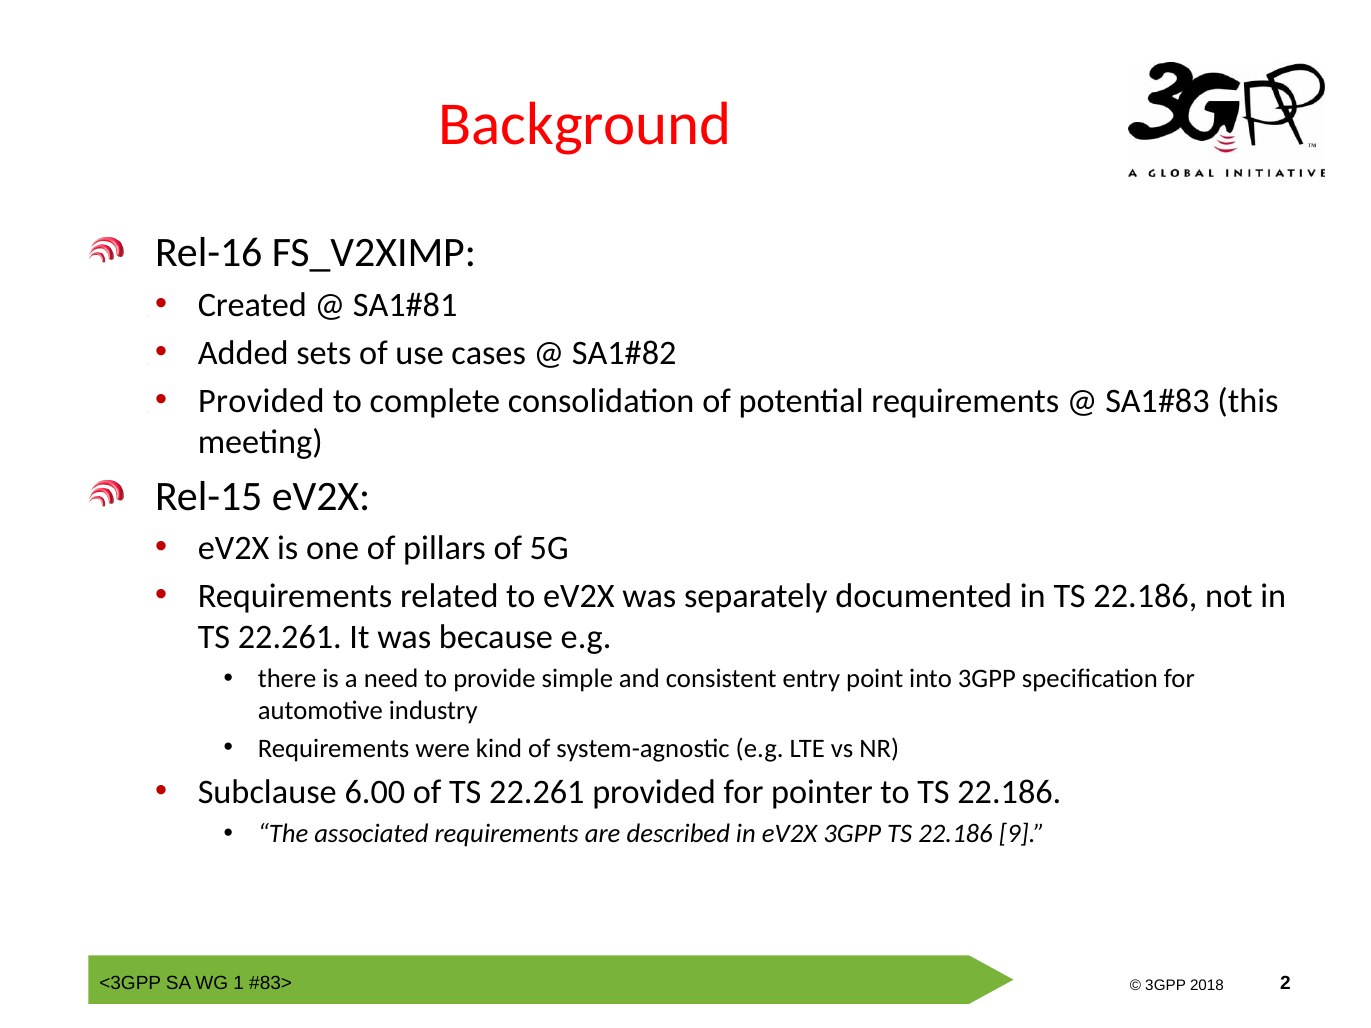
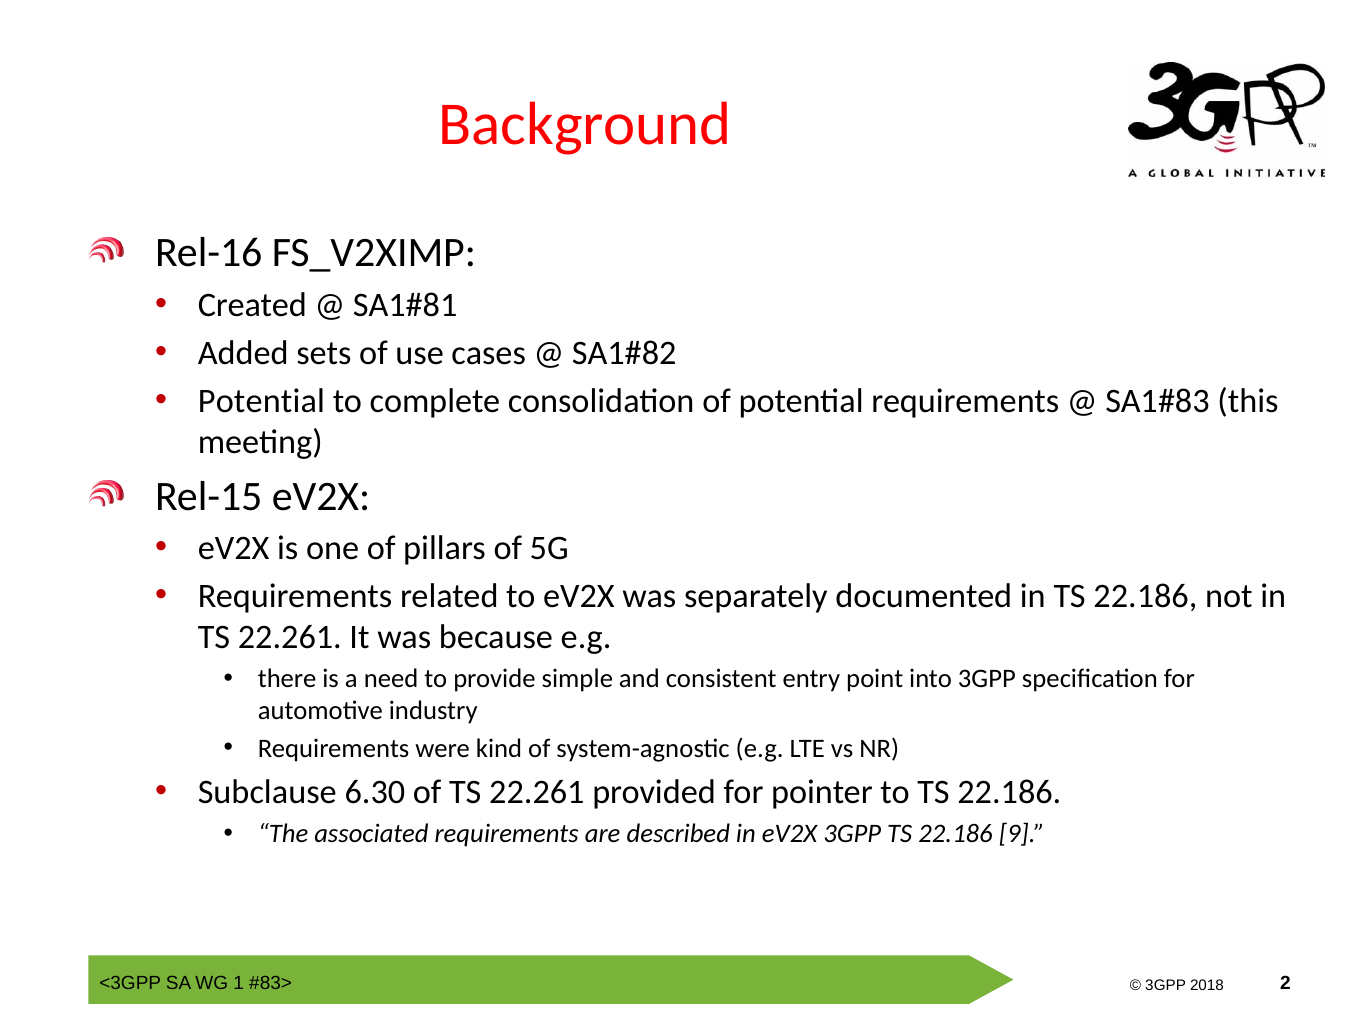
Provided: Provided -> Potential (261, 401)
6.00: 6.00 -> 6.30 (375, 792)
